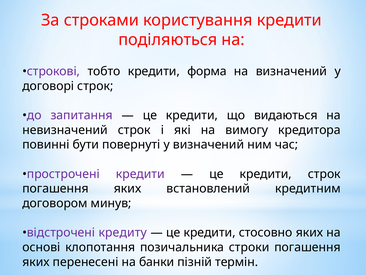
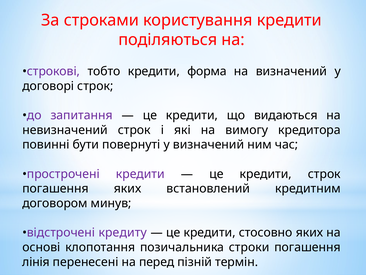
яких: яких -> лінія (36, 262)
банки: банки -> перед (157, 262)
